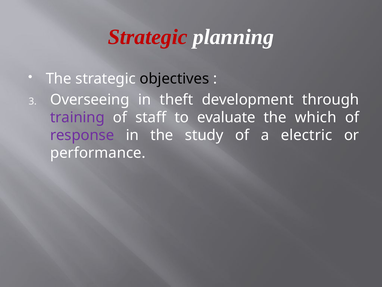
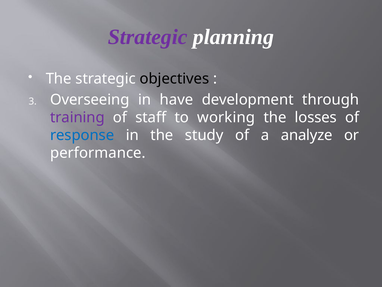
Strategic colour: red -> purple (148, 37)
theft: theft -> have (176, 99)
evaluate: evaluate -> working (226, 117)
which: which -> losses (316, 117)
response colour: purple -> blue (82, 135)
electric: electric -> analyze (307, 135)
